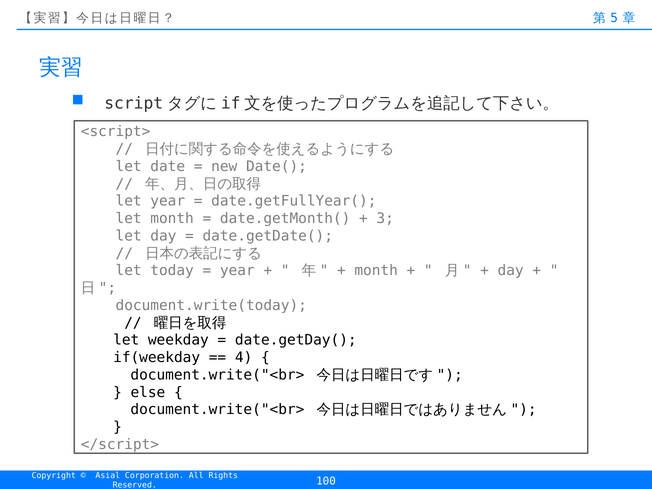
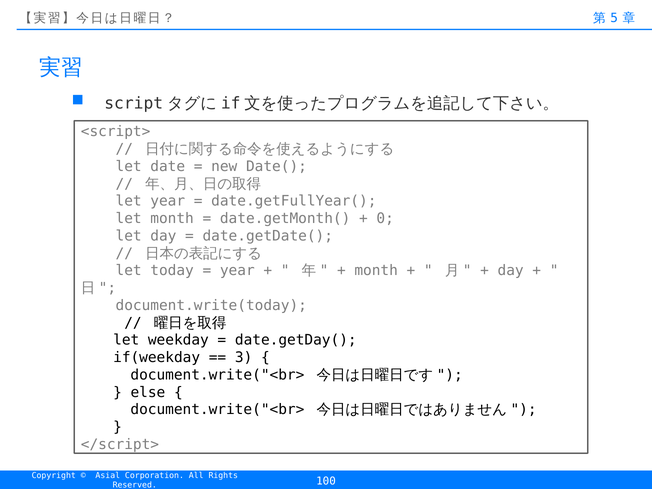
3: 3 -> 0 (385, 218)
4: 4 -> 3 (244, 358)
